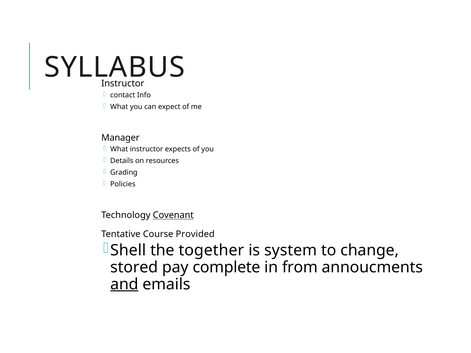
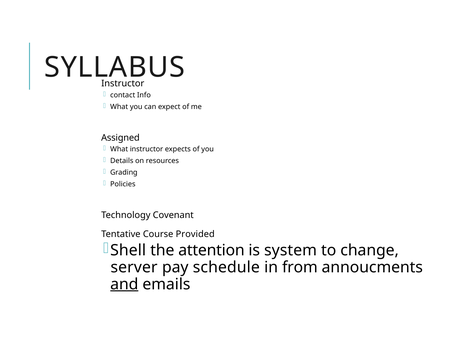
Manager: Manager -> Assigned (120, 138)
Covenant underline: present -> none (173, 215)
together: together -> attention (211, 250)
stored: stored -> server (134, 267)
complete: complete -> schedule (226, 267)
